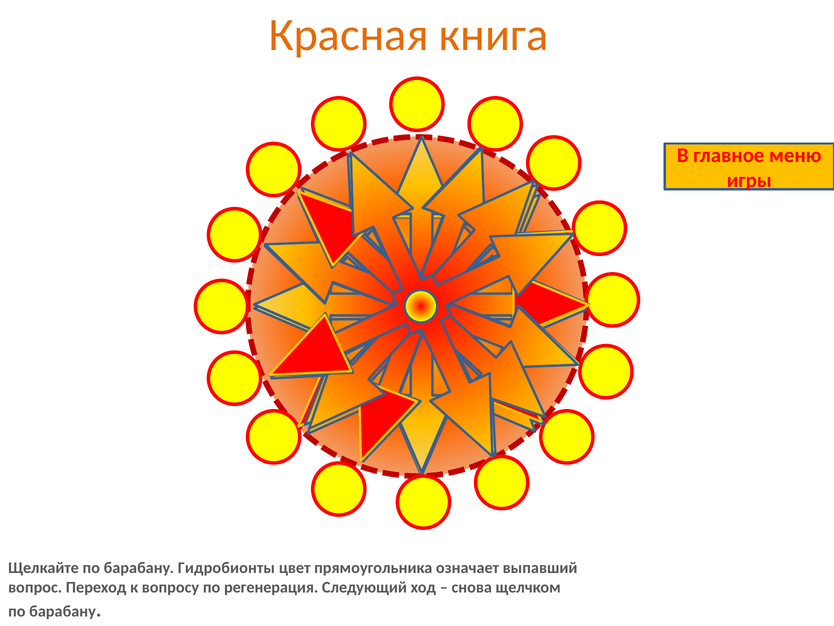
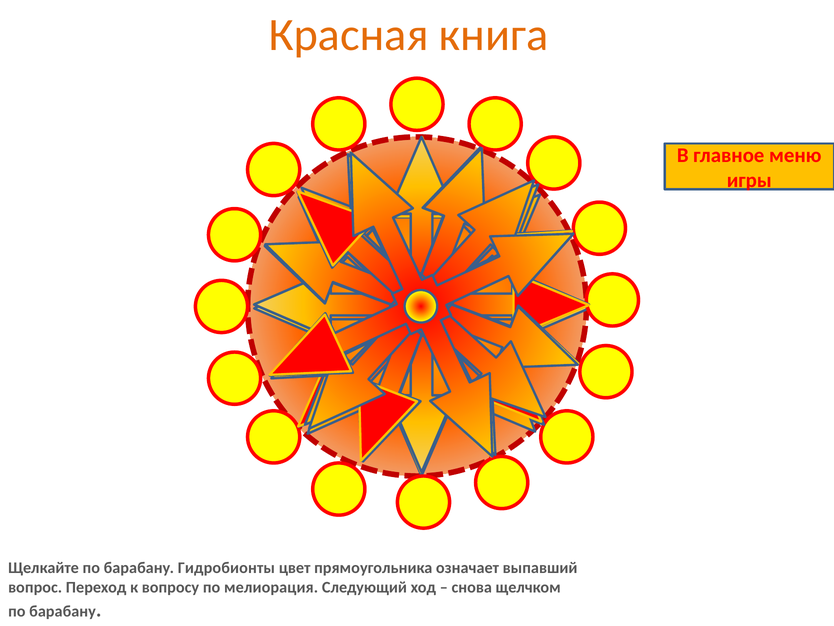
регенерация: регенерация -> мелиорация (271, 587)
